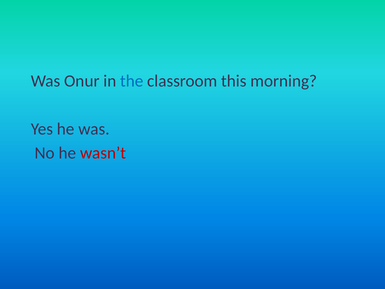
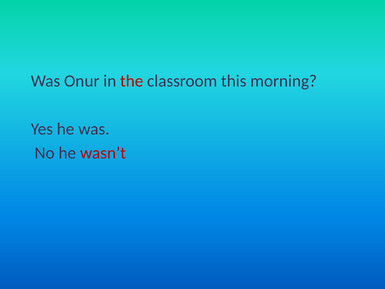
the colour: blue -> red (132, 81)
